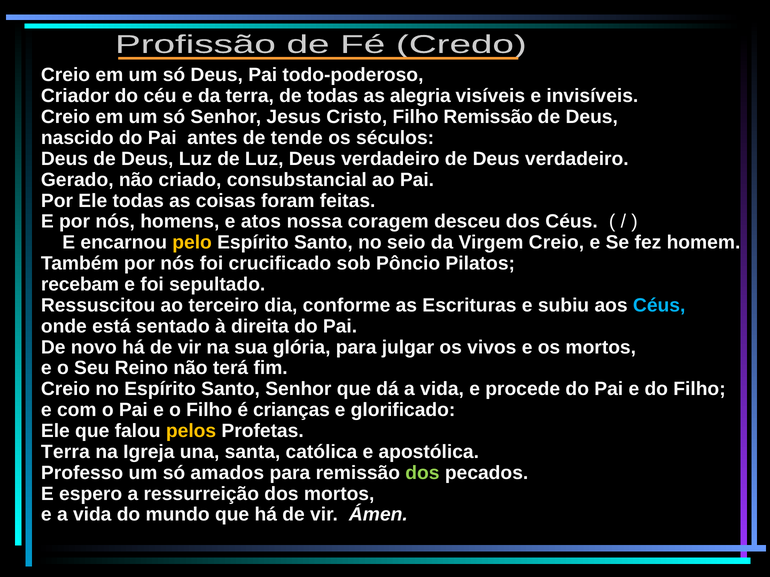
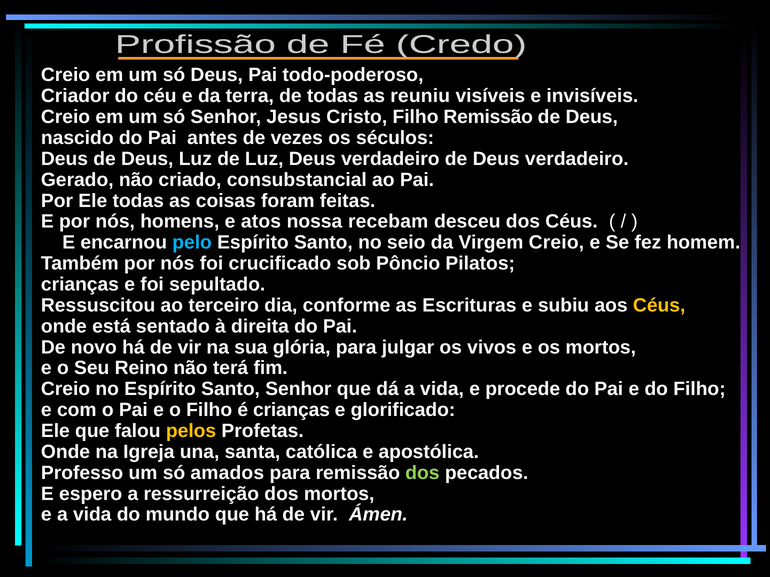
alegria: alegria -> reuniu (420, 96)
tende: tende -> vezes (297, 138)
coragem: coragem -> recebam (388, 222)
pelo colour: yellow -> light blue (192, 243)
recebam: recebam -> crianças (80, 285)
Céus colour: light blue -> yellow (659, 306)
Terra: Terra -> Onde (66, 452)
